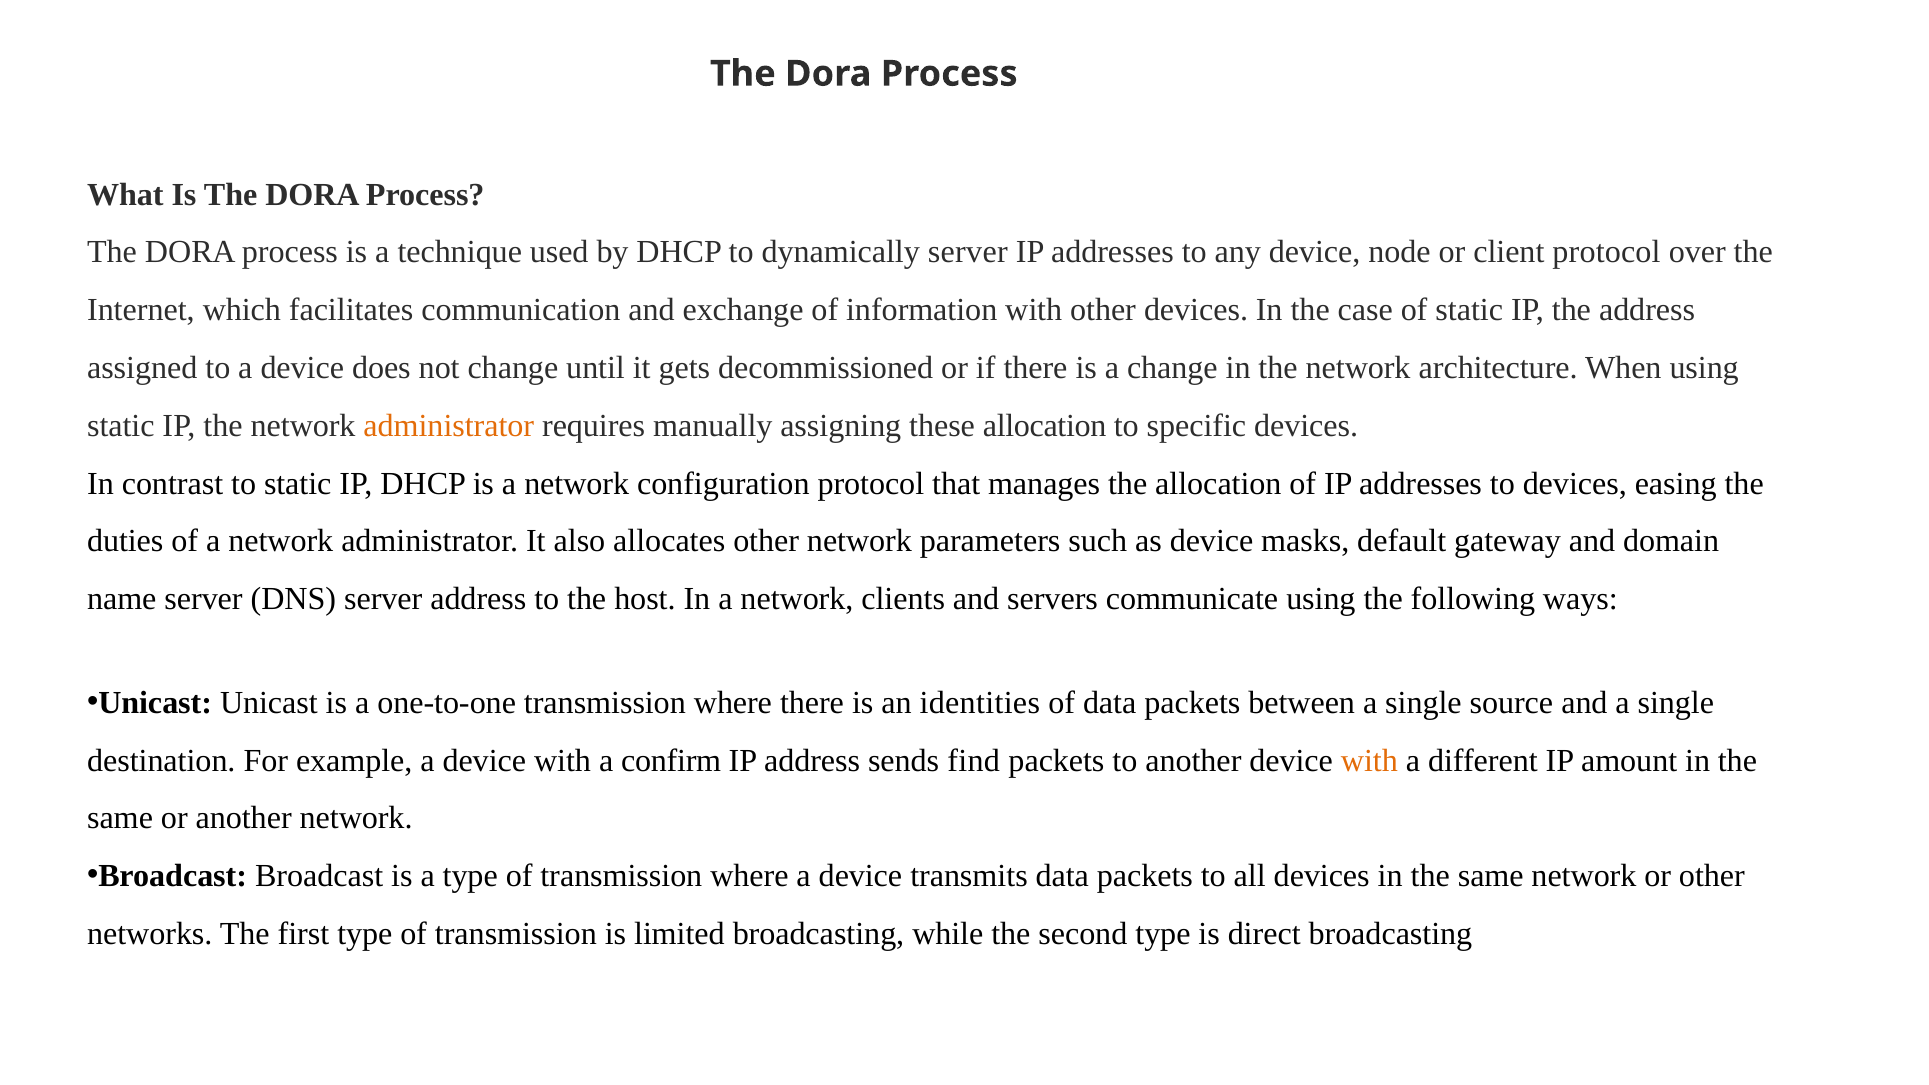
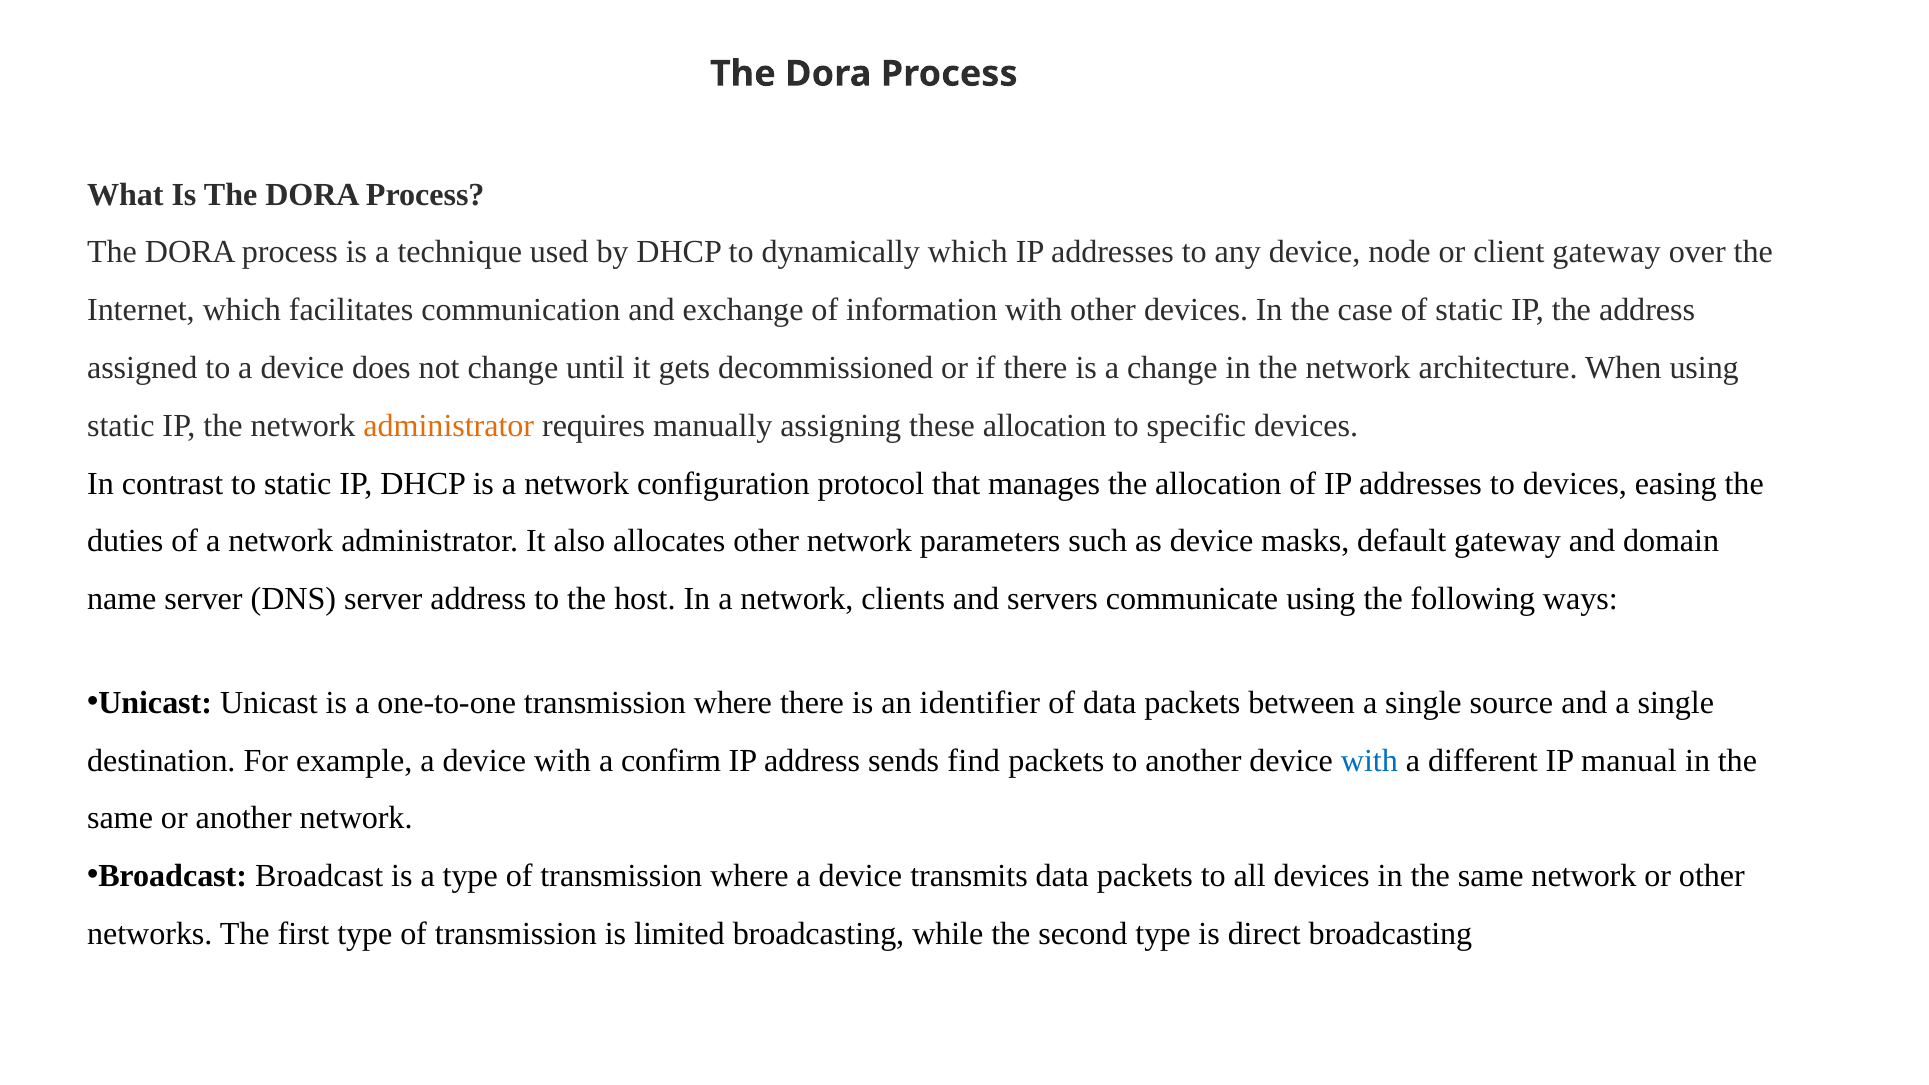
dynamically server: server -> which (968, 252)
client protocol: protocol -> gateway (1606, 252)
identities: identities -> identifier (980, 703)
with colour: orange -> blue (1369, 761)
amount: amount -> manual (1629, 761)
